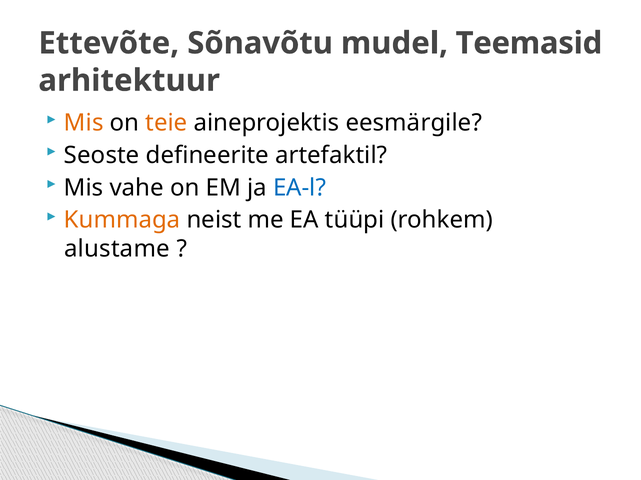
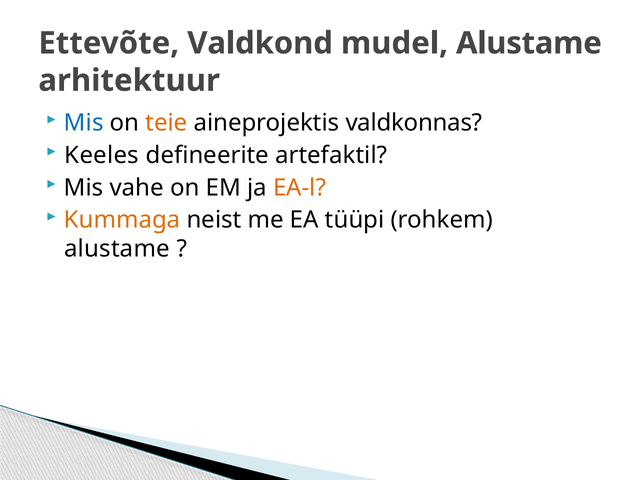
Sõnavõtu: Sõnavõtu -> Valdkond (260, 43)
mudel Teemasid: Teemasid -> Alustame (529, 43)
Mis colour: orange -> blue (84, 123)
eesmärgile: eesmärgile -> valdkonnas (414, 123)
Seoste: Seoste -> Keeles (102, 156)
EA-l colour: blue -> orange (300, 188)
